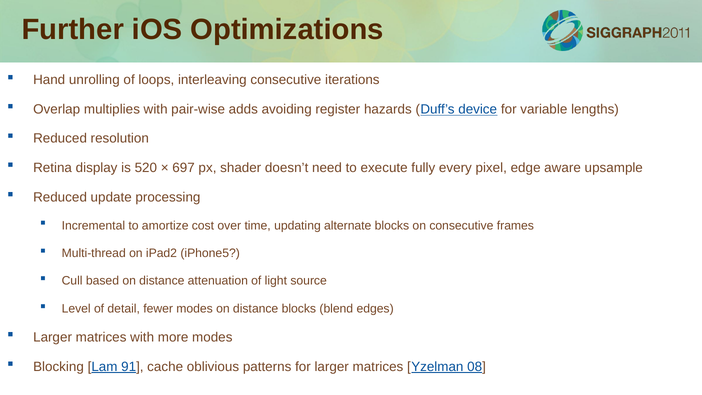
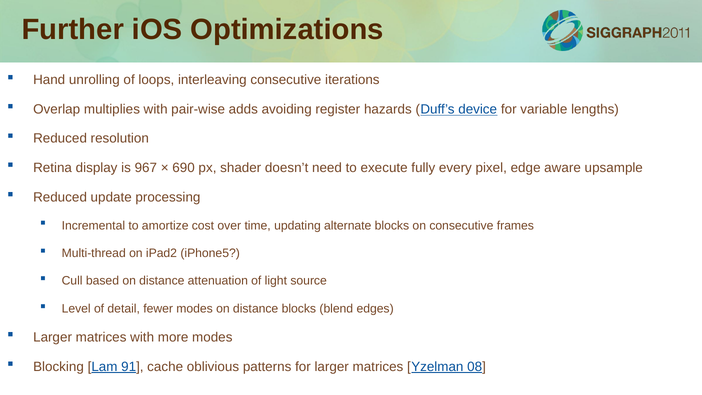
520: 520 -> 967 (146, 168)
697: 697 -> 690 (184, 168)
